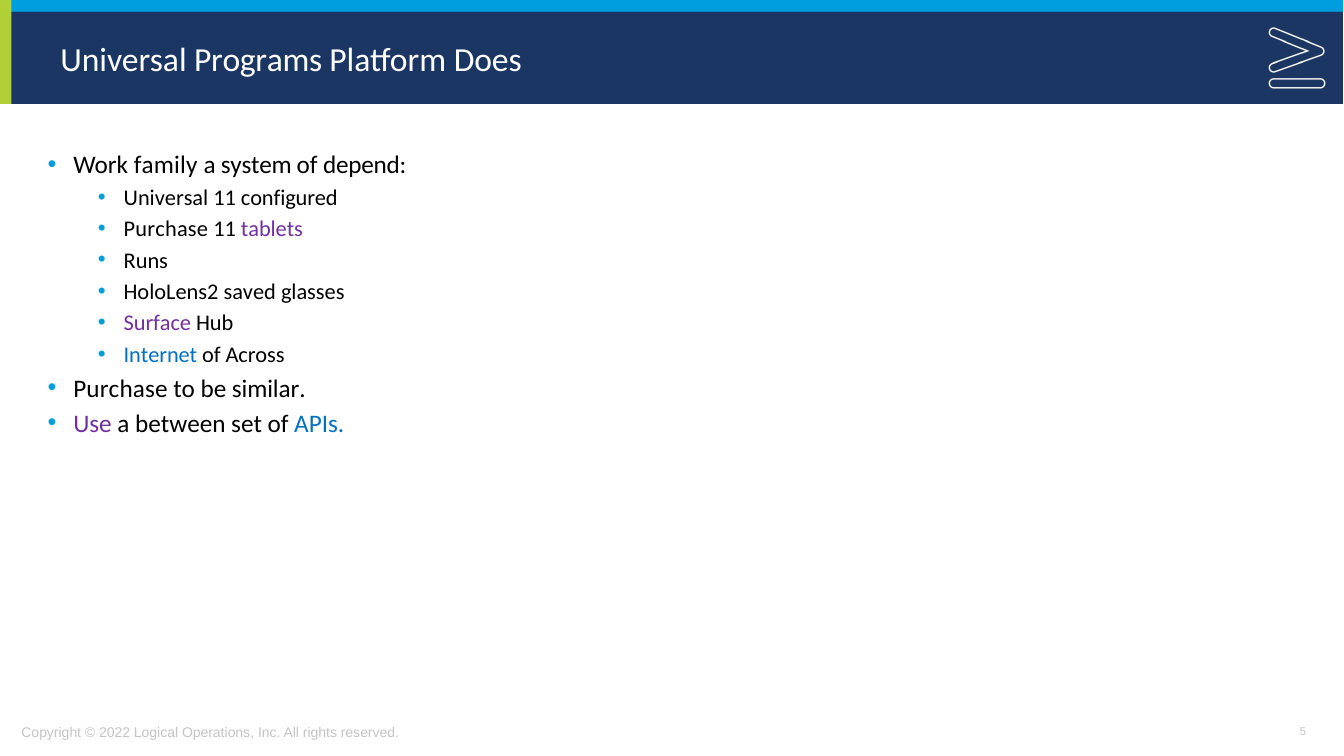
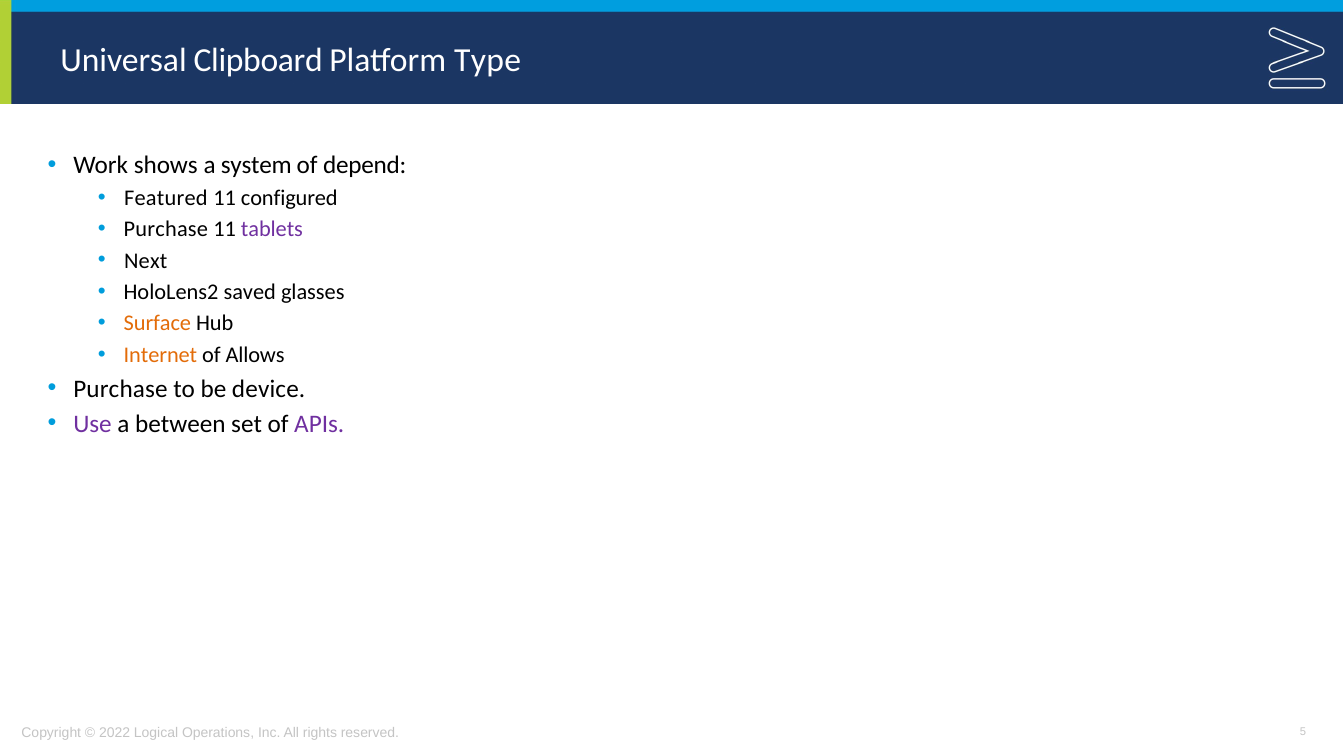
Programs: Programs -> Clipboard (258, 60)
Does: Does -> Type (488, 60)
family: family -> shows (166, 165)
Universal: Universal -> Featured (166, 198)
Runs: Runs -> Next (146, 261)
Surface colour: purple -> orange (157, 324)
Internet colour: blue -> orange (160, 355)
Across: Across -> Allows (255, 355)
similar: similar -> device (269, 389)
APIs colour: blue -> purple (319, 424)
